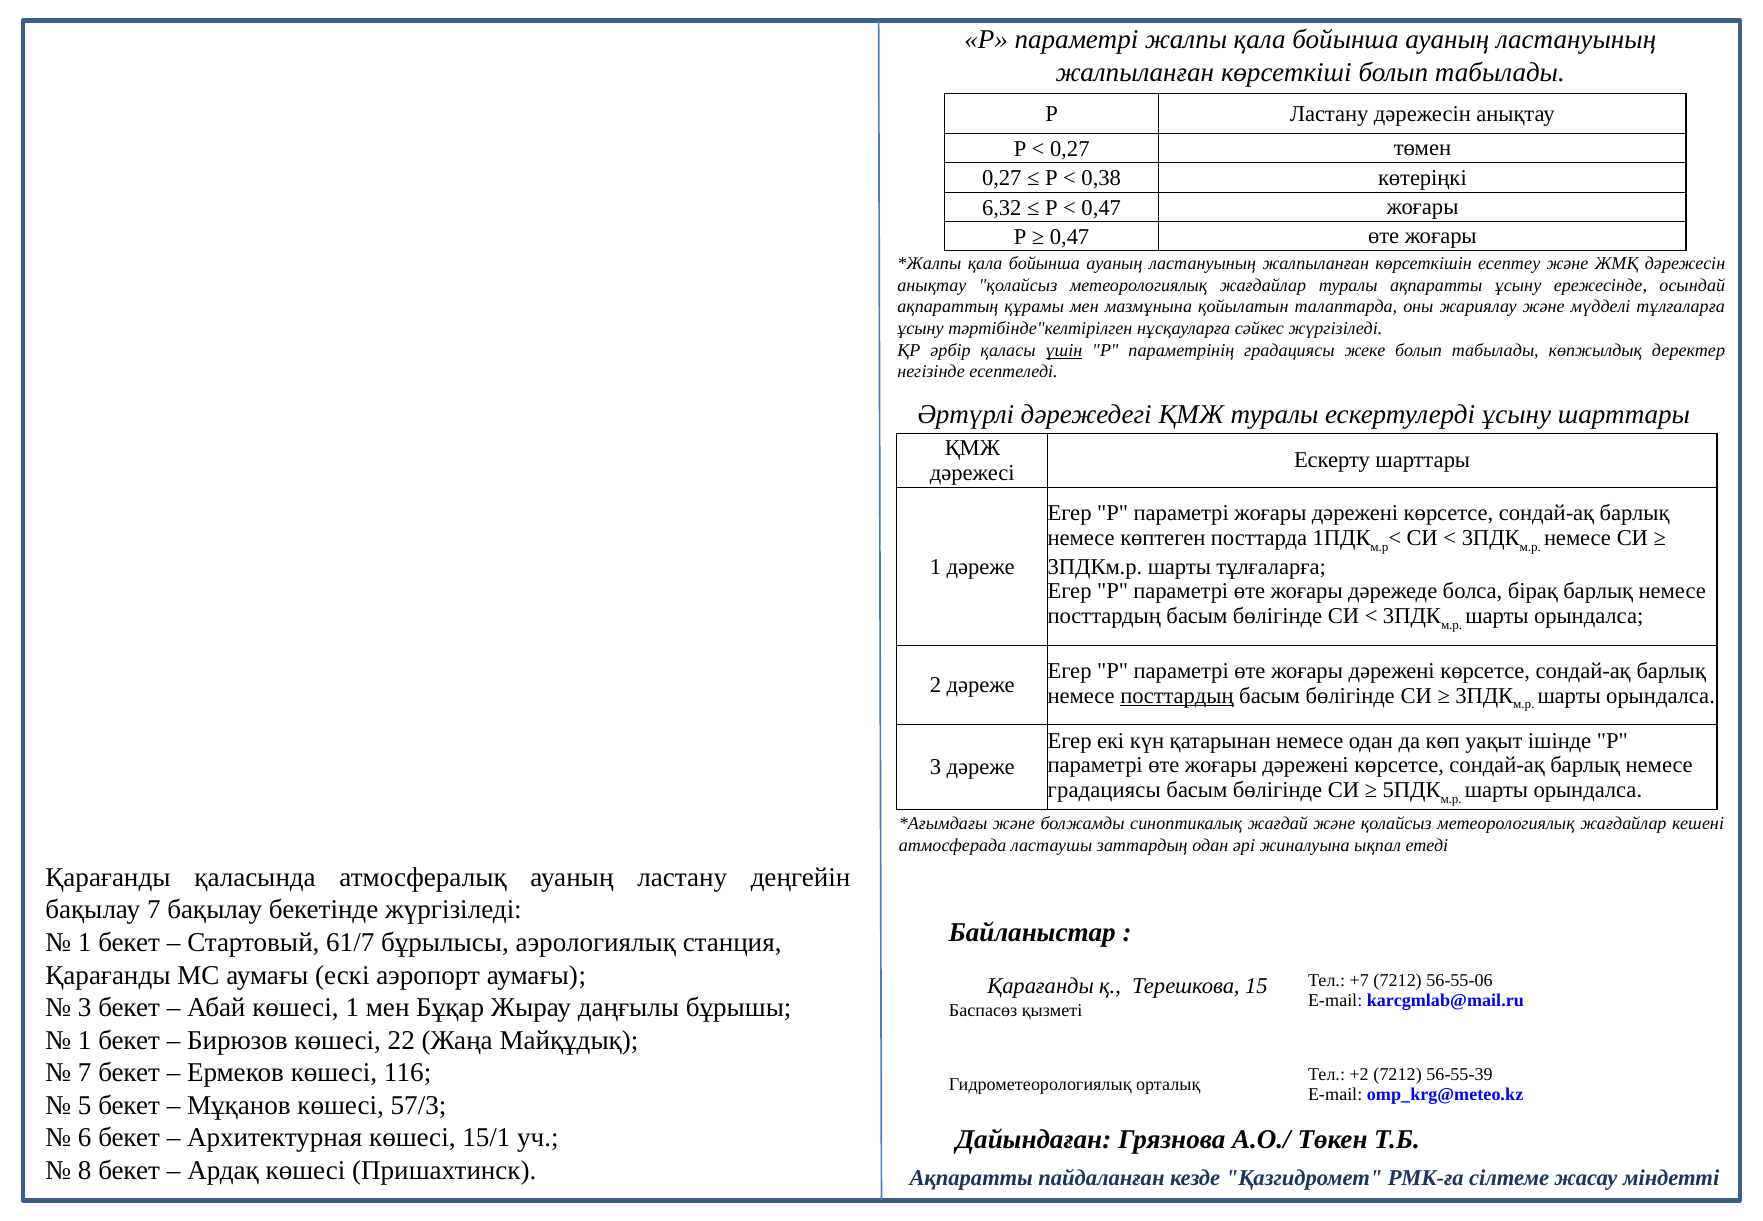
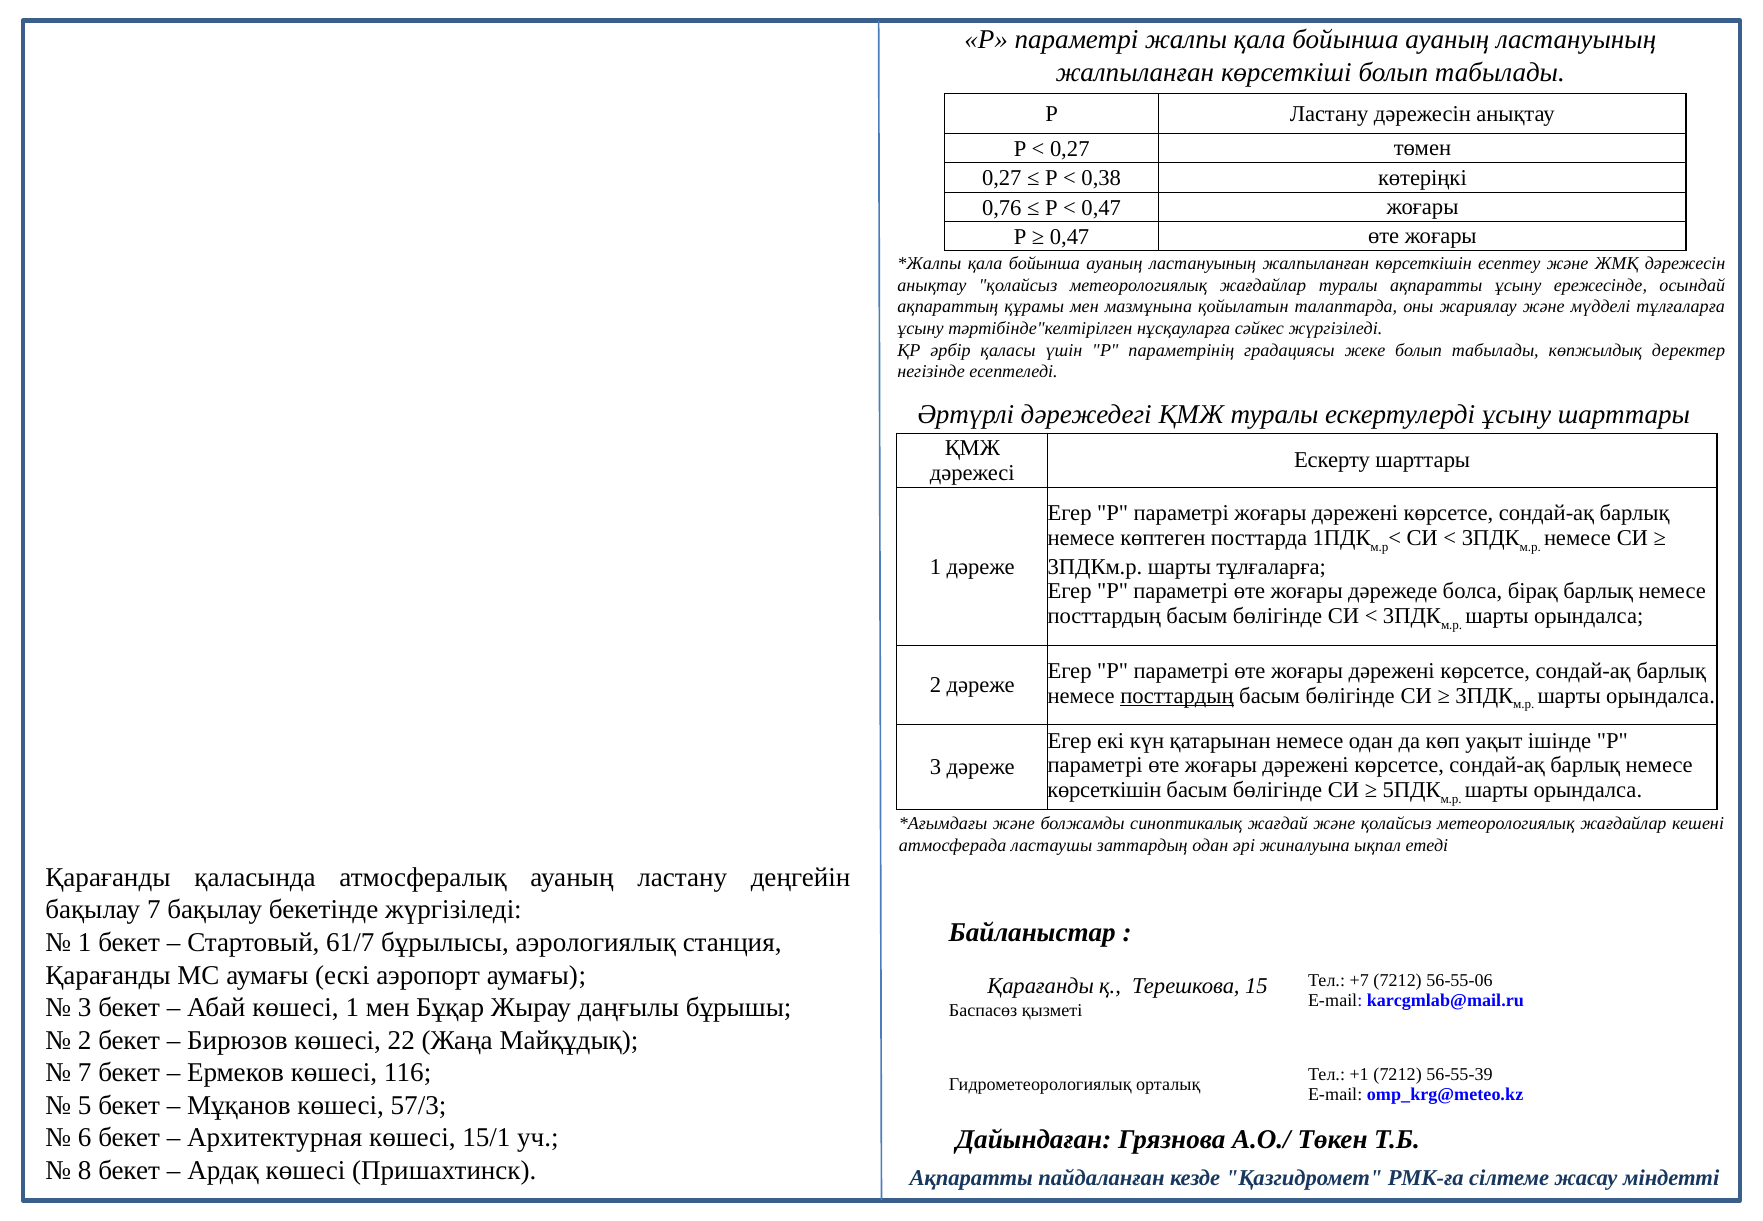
6,32: 6,32 -> 0,76 (1002, 207)
үшін underline: present -> none (1064, 350)
градациясы: градациясы -> көрсеткішін (1104, 790)
1: 1 -> 2 (85, 1040)
+2: +2 -> +1 (1359, 1074)
